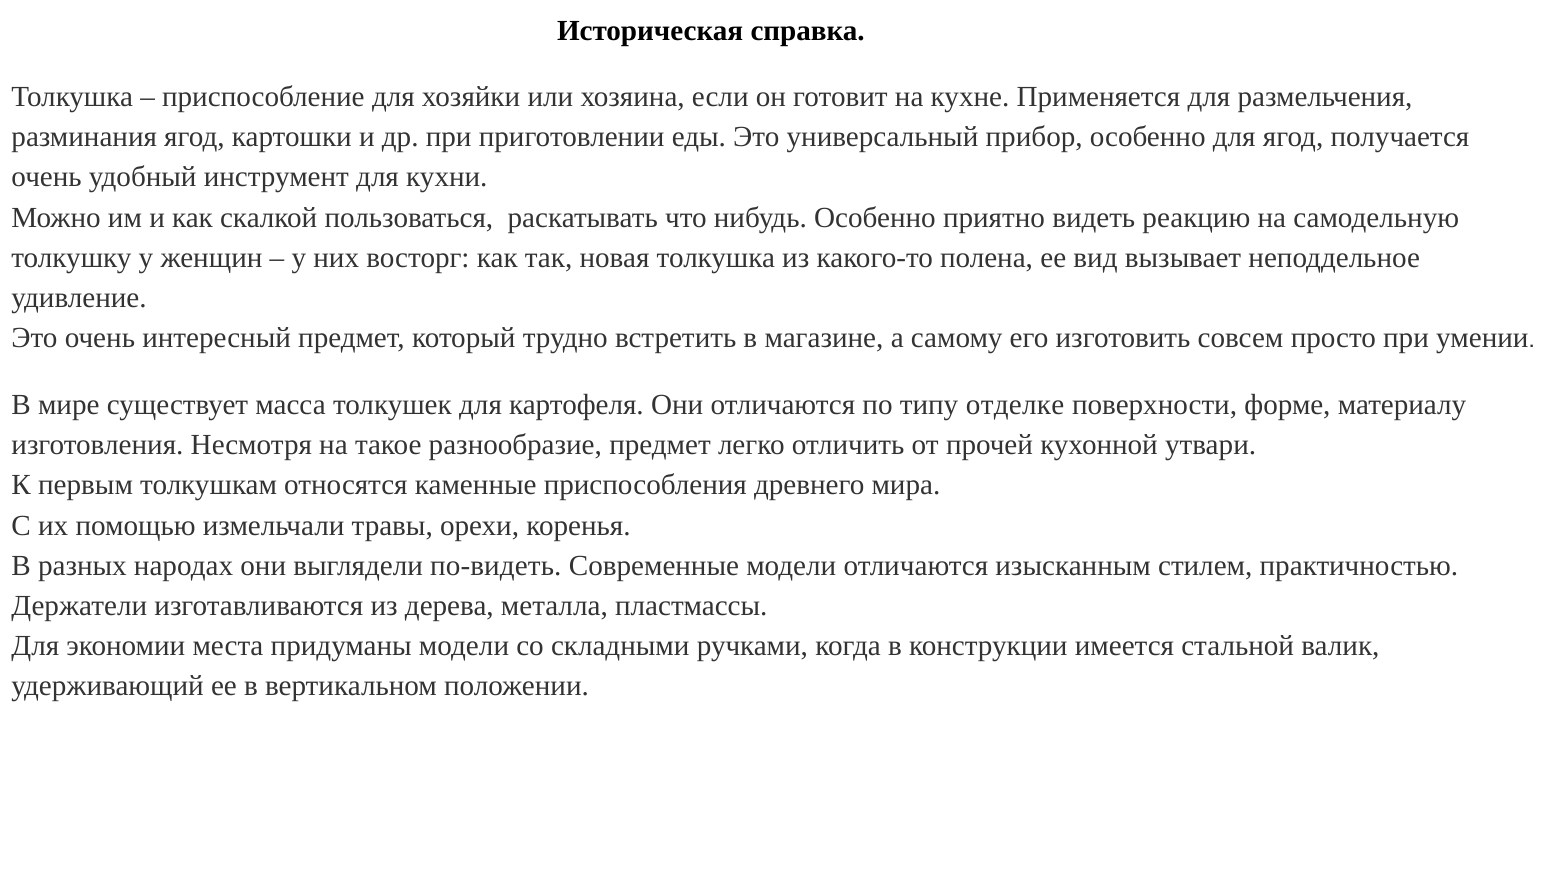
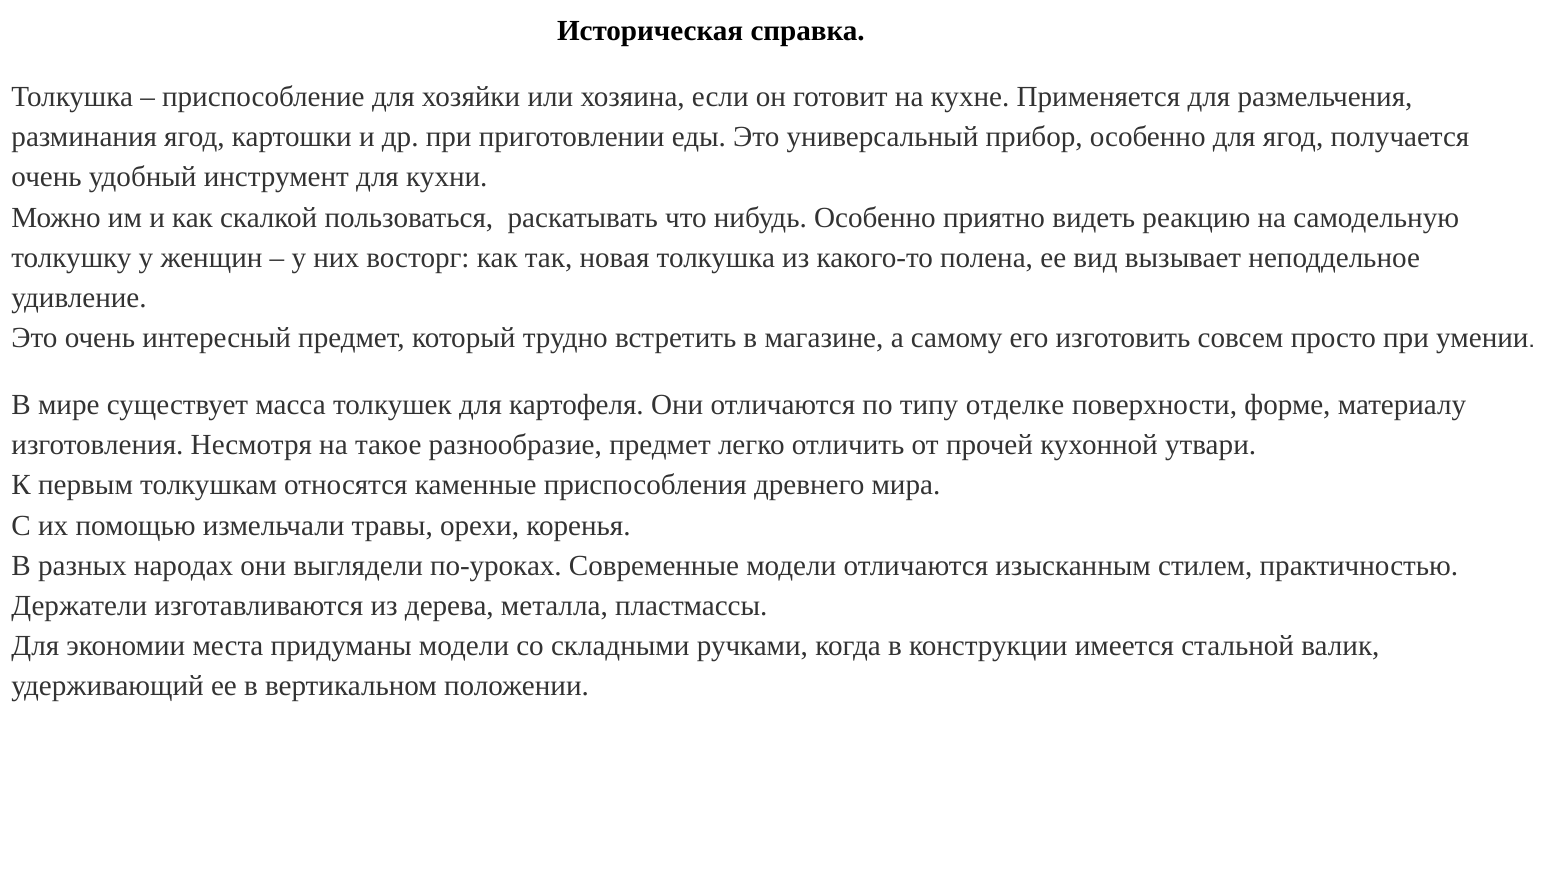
по-видеть: по-видеть -> по-уроках (496, 566)
